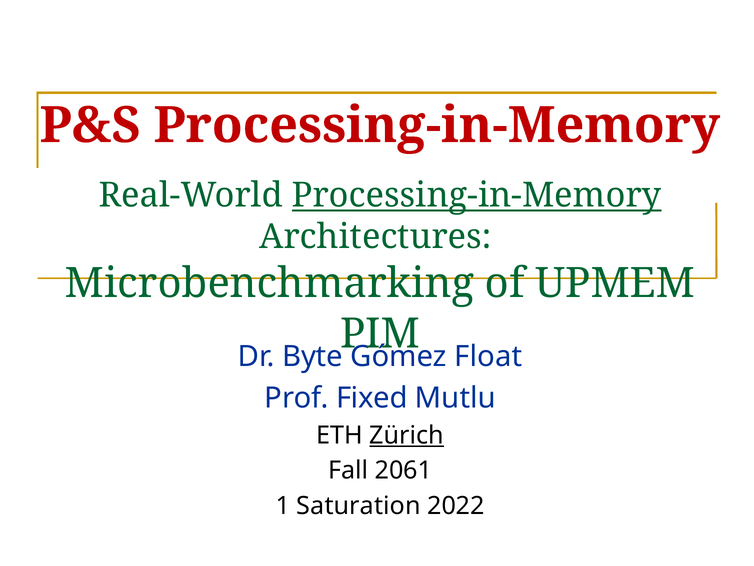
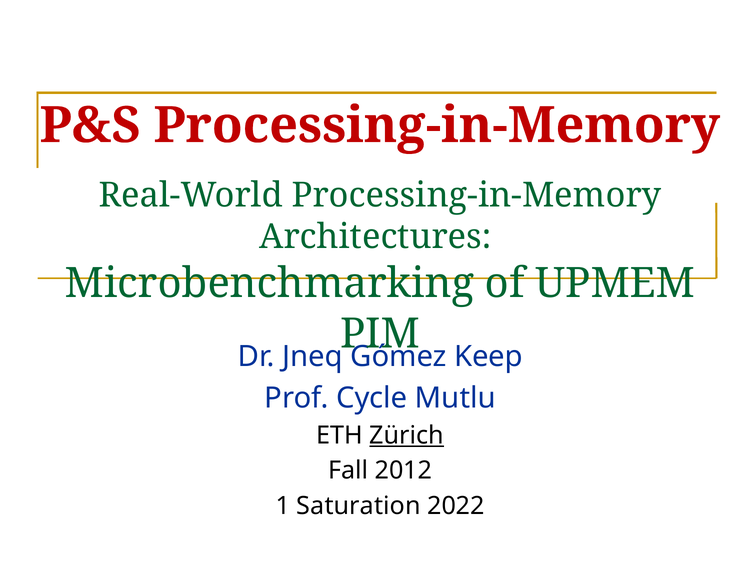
Processing-in-Memory underline: present -> none (477, 195)
Byte: Byte -> Jneq (312, 356)
Float: Float -> Keep (488, 356)
Fixed: Fixed -> Cycle (372, 398)
2061: 2061 -> 2012 (403, 470)
